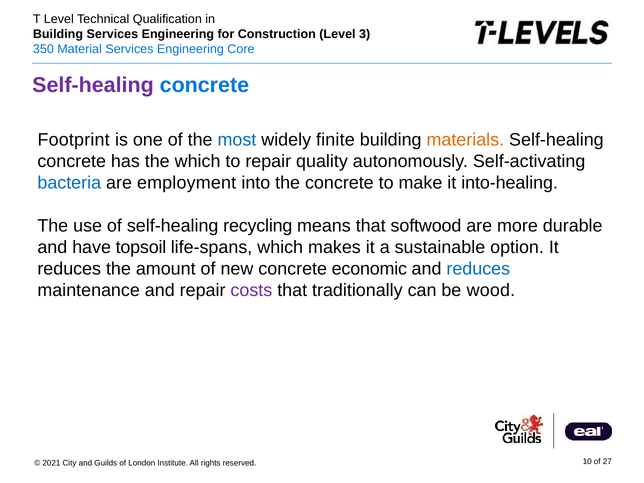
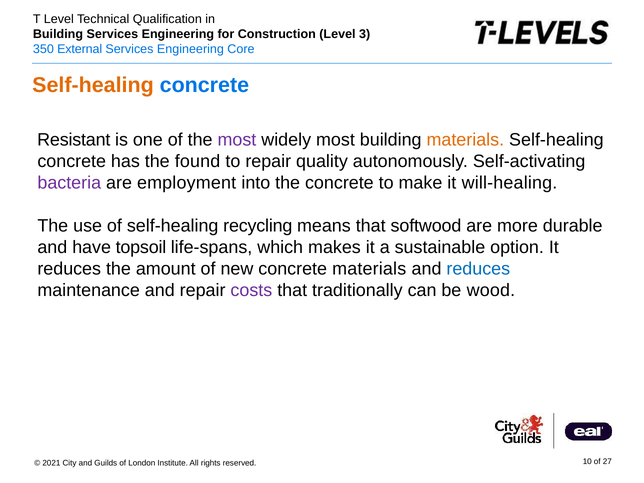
Material: Material -> External (80, 49)
Self-healing colour: purple -> orange (93, 85)
Footprint: Footprint -> Resistant (74, 140)
most colour: blue -> purple (237, 140)
widely finite: finite -> most (335, 140)
the which: which -> found (198, 161)
bacteria colour: blue -> purple (69, 183)
into-healing: into-healing -> will-healing (509, 183)
concrete economic: economic -> materials (369, 269)
